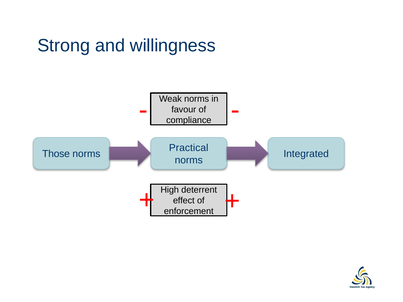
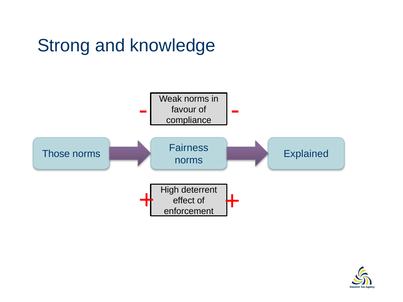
willingness: willingness -> knowledge (173, 46)
Practical: Practical -> Fairness (189, 148)
Integrated: Integrated -> Explained (306, 154)
